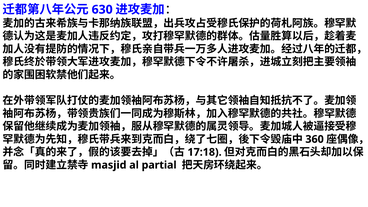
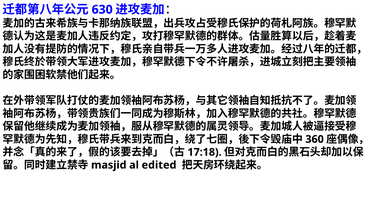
partial: partial -> edited (159, 165)
